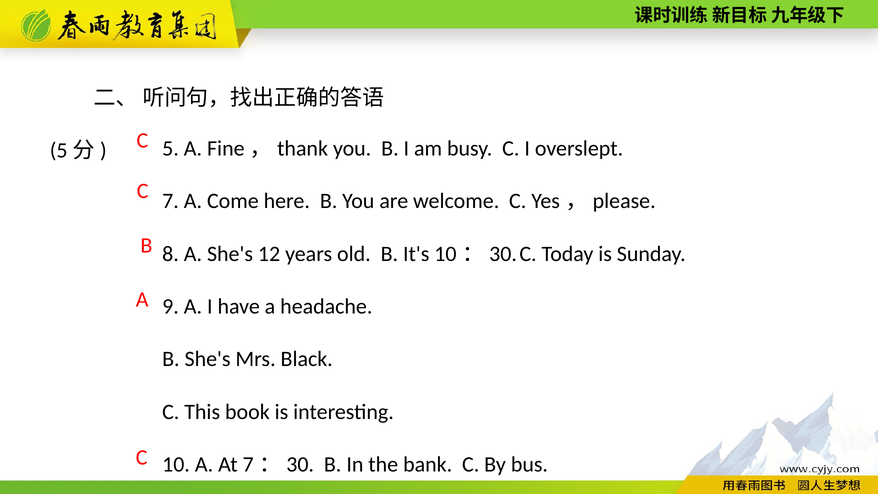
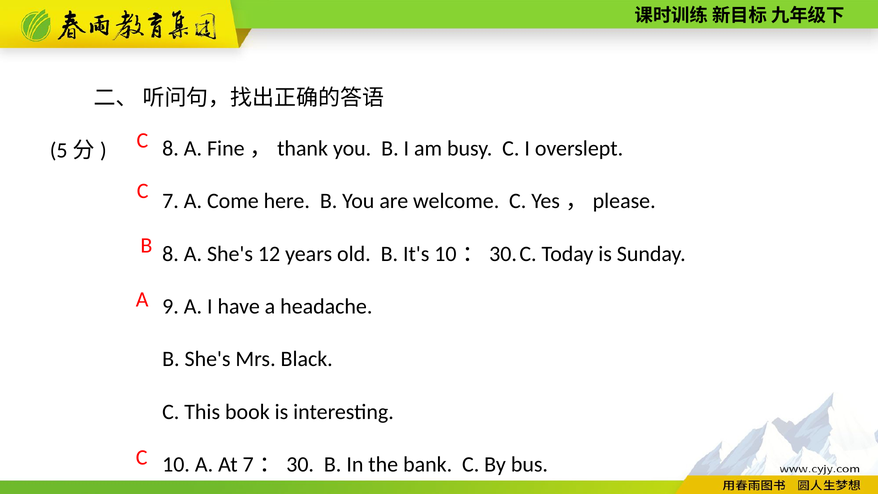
5: 5 -> 8 (171, 148)
